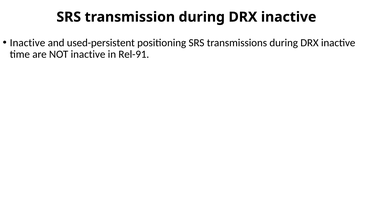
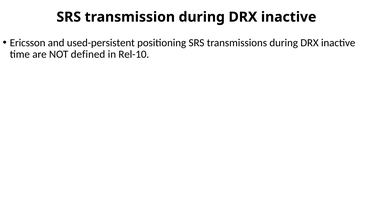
Inactive: Inactive -> Ericsson (28, 43)
NOT inactive: inactive -> defined (88, 54)
Rel-91: Rel-91 -> Rel-10 (134, 54)
